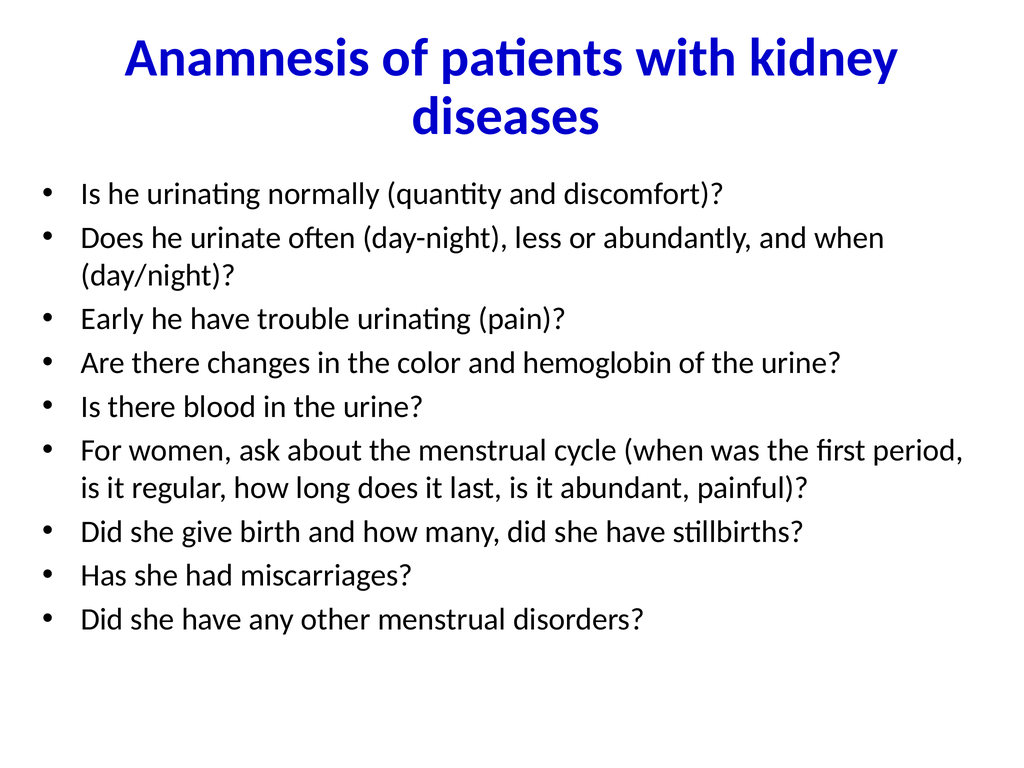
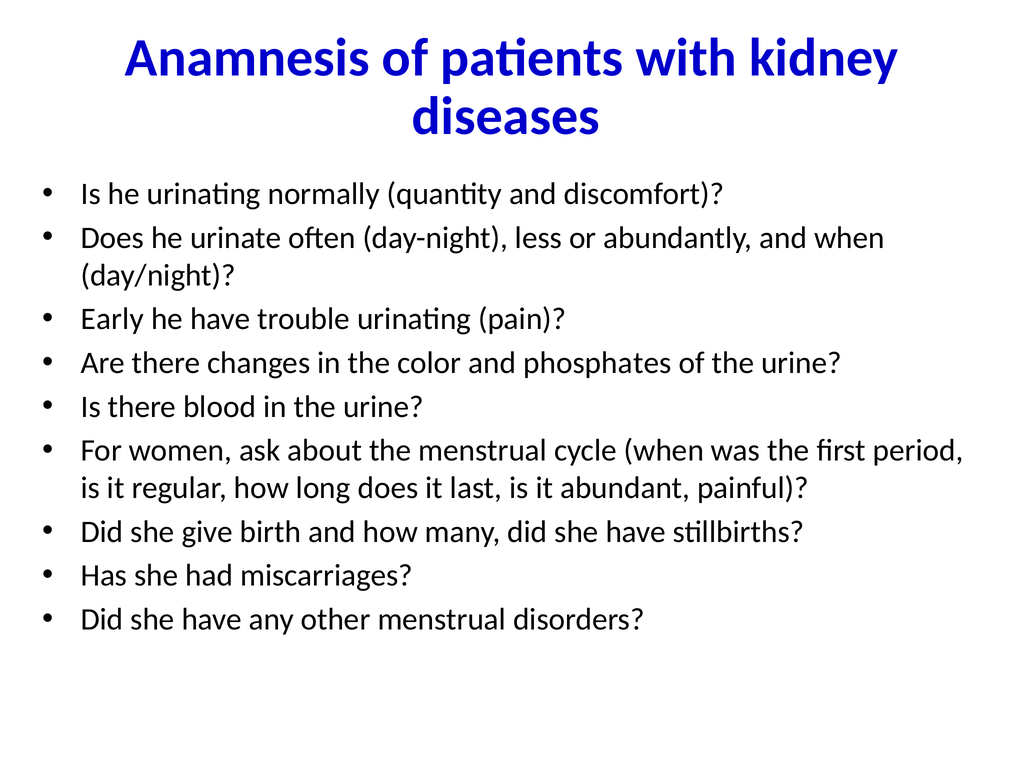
hemoglobin: hemoglobin -> phosphates (597, 363)
